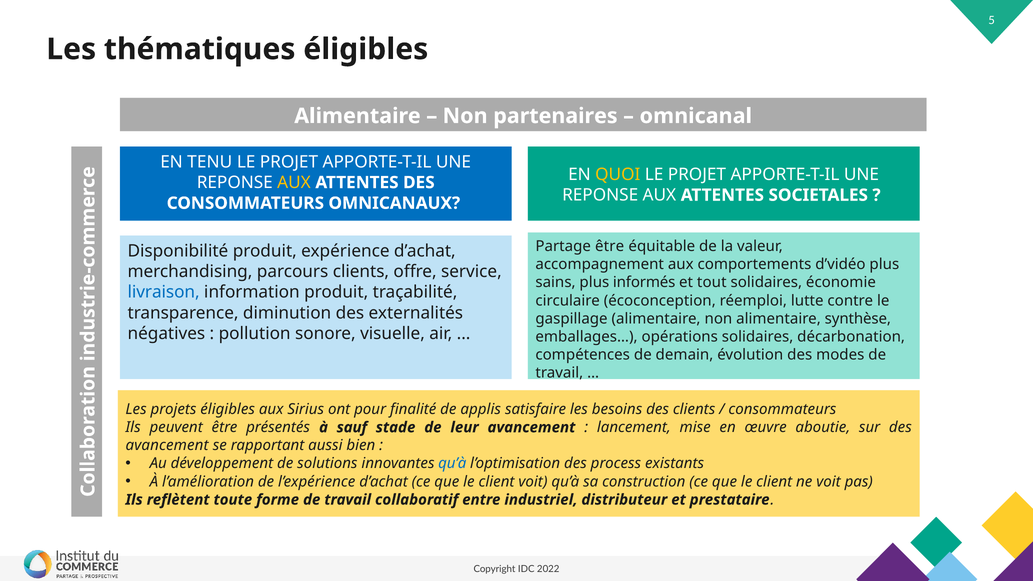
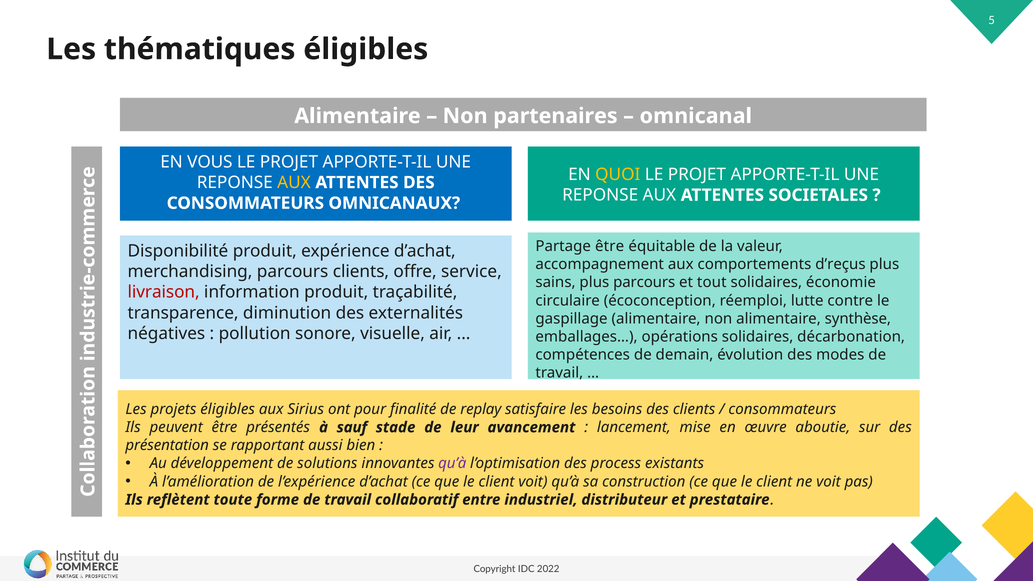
TENU: TENU -> VOUS (210, 162)
d’vidéo: d’vidéo -> d’reçus (840, 264)
plus informés: informés -> parcours (644, 283)
livraison colour: blue -> red (164, 292)
applis: applis -> replay (481, 409)
avancement: avancement -> présentation (167, 445)
qu’à colour: blue -> purple (452, 464)
